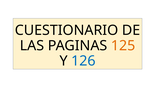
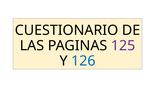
125 colour: orange -> purple (123, 46)
